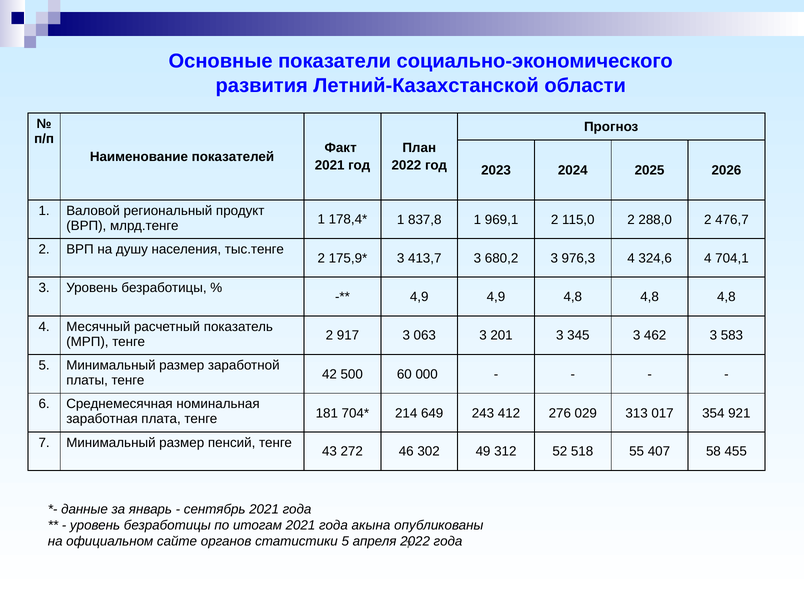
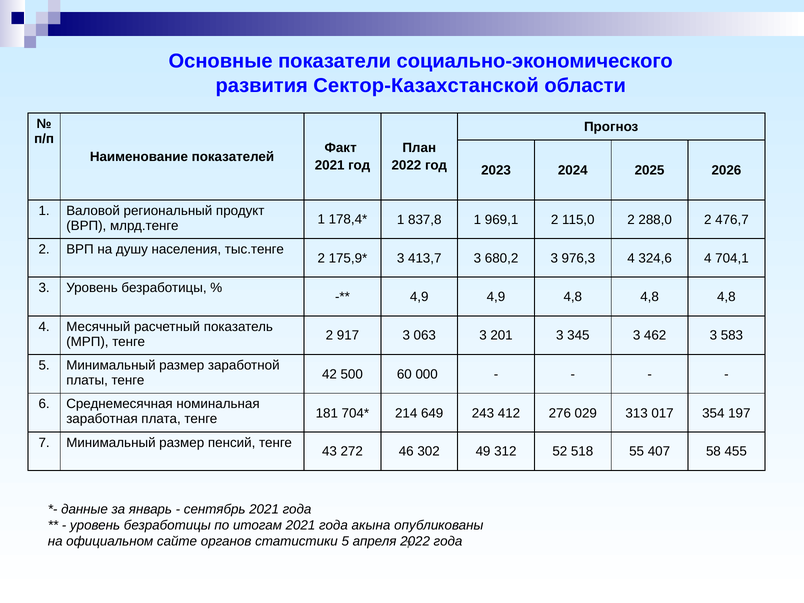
Летний-Казахстанской: Летний-Казахстанской -> Сектор-Казахстанской (426, 85)
921: 921 -> 197 (739, 413)
